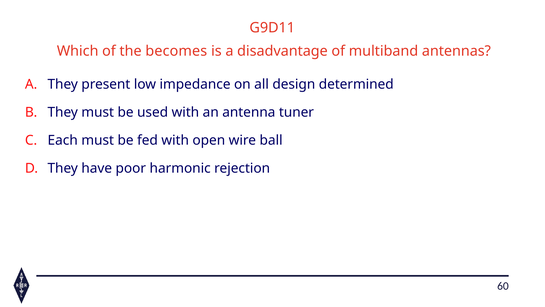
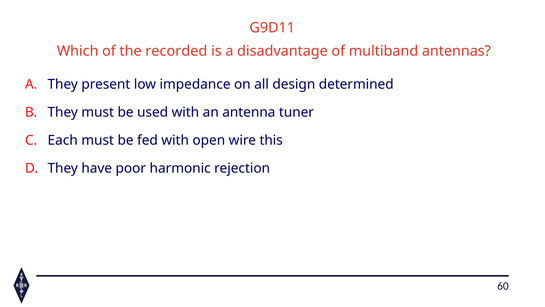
becomes: becomes -> recorded (176, 51)
ball: ball -> this (271, 140)
